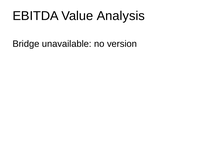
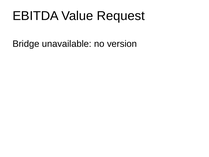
Analysis: Analysis -> Request (121, 16)
